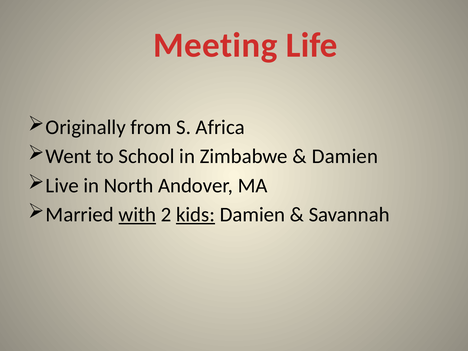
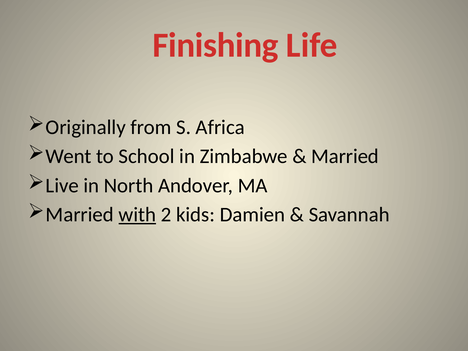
Meeting: Meeting -> Finishing (216, 45)
Damien: Damien -> Married (345, 156)
kids underline: present -> none (196, 215)
